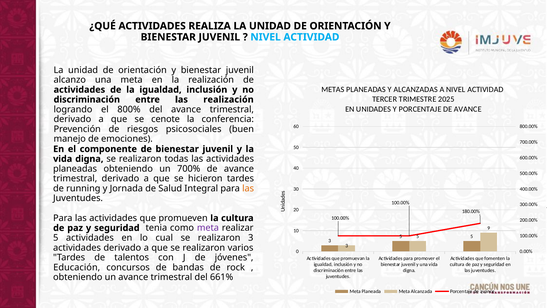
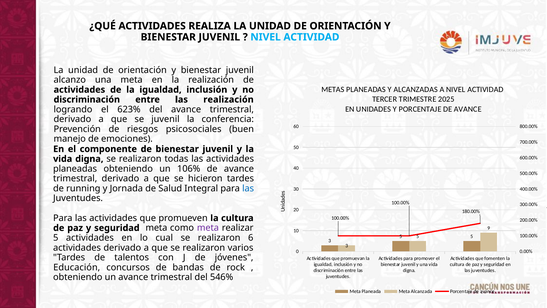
800%: 800% -> 623% (129, 109)
se cenote: cenote -> juvenil (165, 119)
700%: 700% -> 106% (189, 169)
las colour: orange -> blue (248, 188)
seguridad tenia: tenia -> meta (156, 228)
realizaron 3: 3 -> 6 (251, 238)
661%: 661% -> 546% (222, 277)
